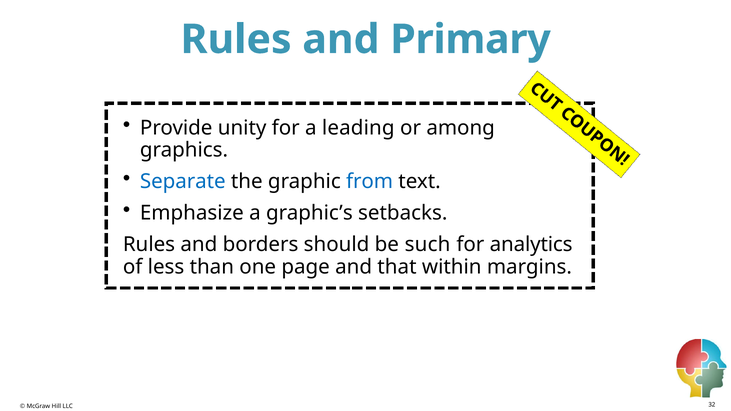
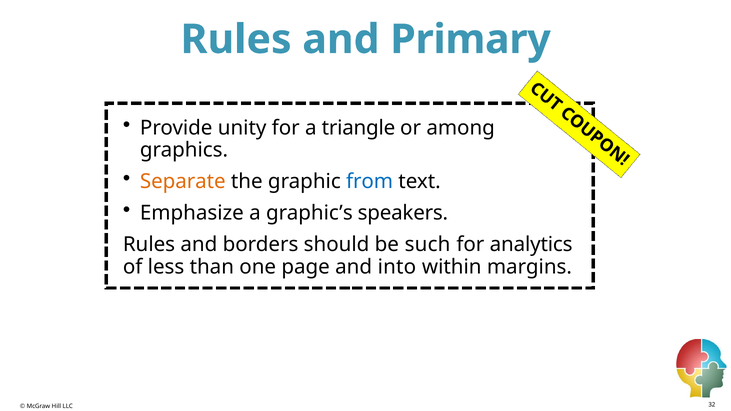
leading: leading -> triangle (358, 128)
Separate colour: blue -> orange (183, 182)
setbacks: setbacks -> speakers (403, 213)
that: that -> into (397, 267)
